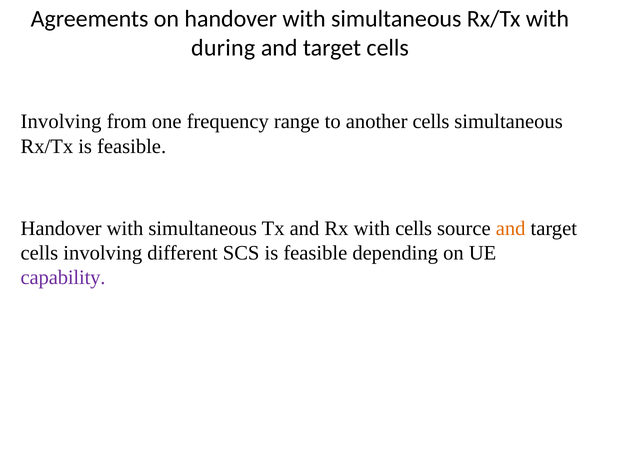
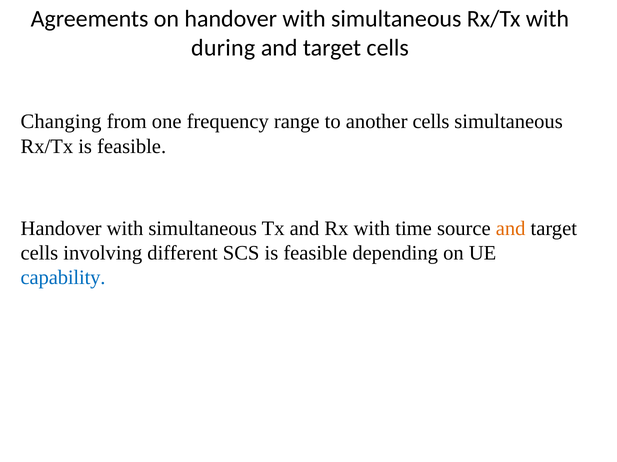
Involving: Involving -> Changing (61, 122)
with cells: cells -> time (414, 229)
capability colour: purple -> blue (63, 278)
